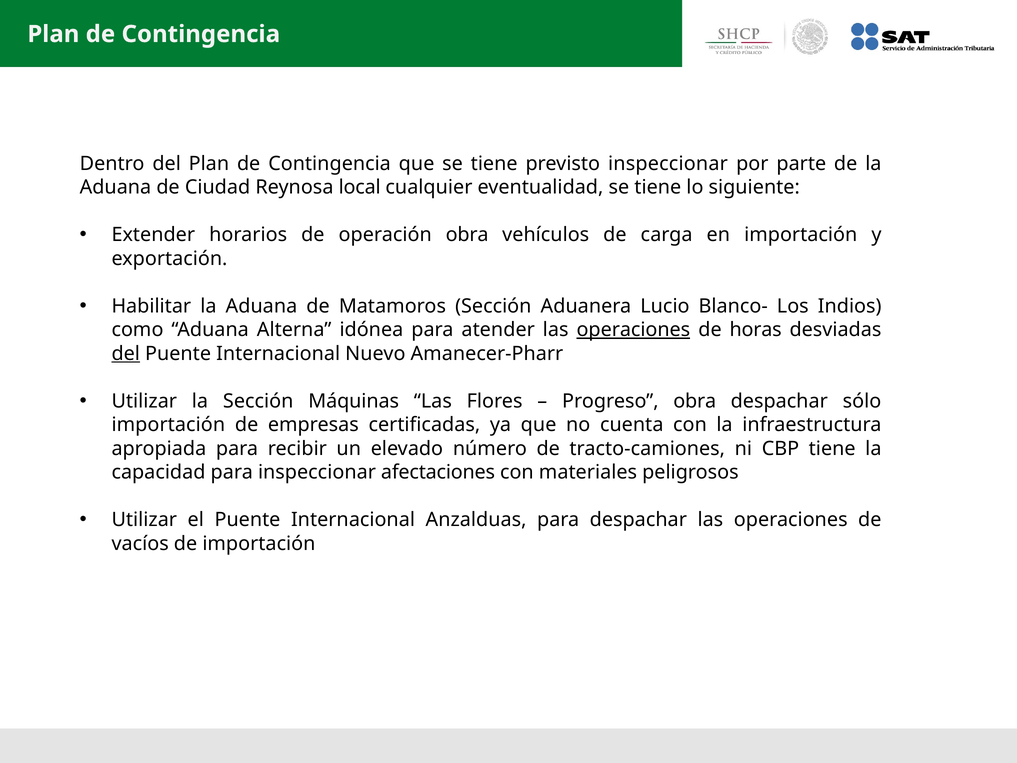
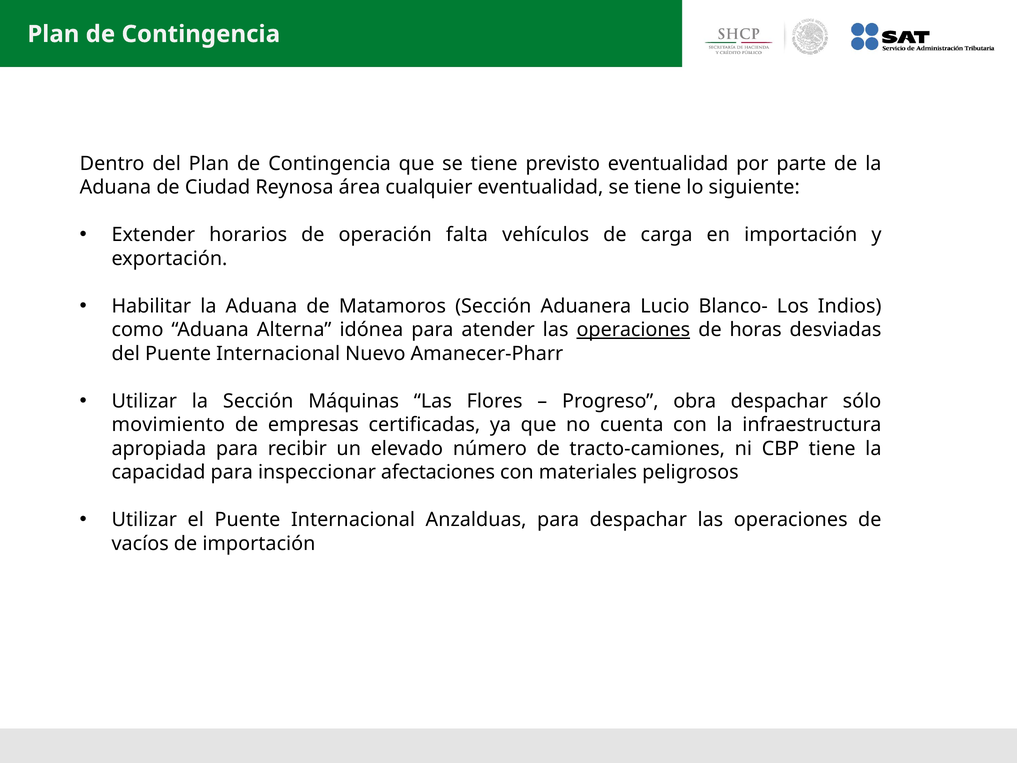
previsto inspeccionar: inspeccionar -> eventualidad (668, 164)
local: local -> área (360, 187)
operación obra: obra -> falta (467, 235)
del underline: present -> none (126, 353)
importación: importación -> movimiento (168, 425)
